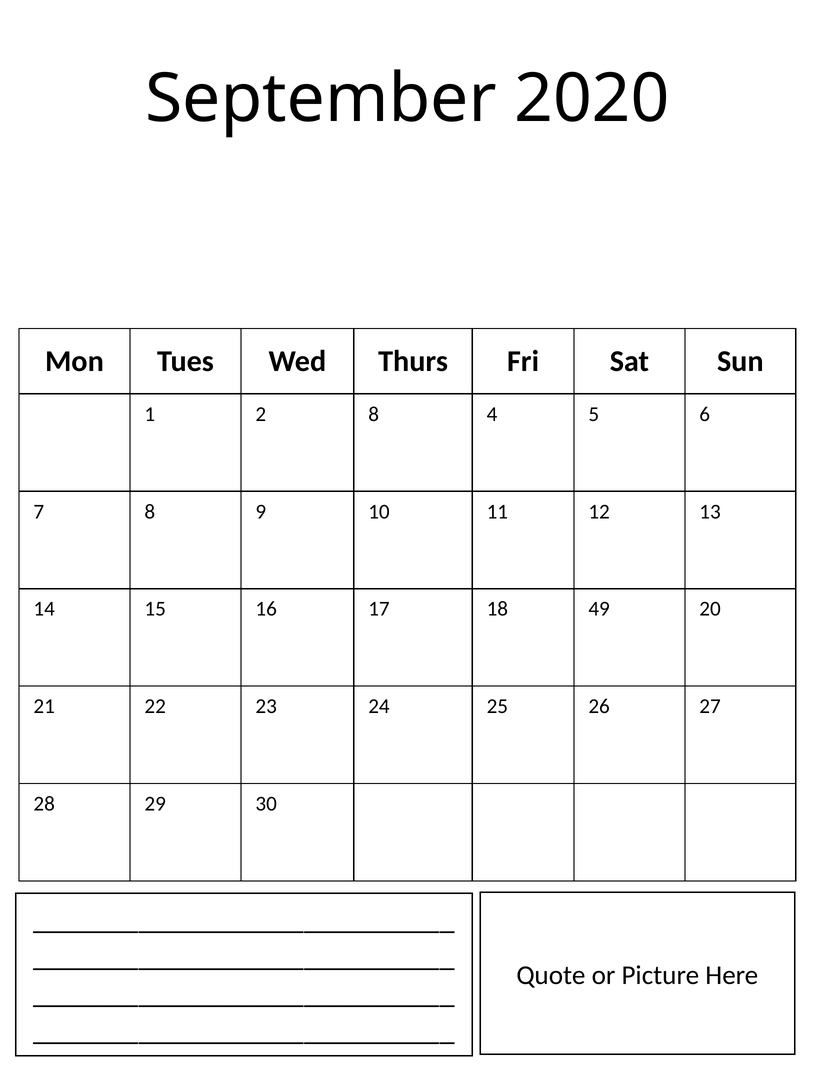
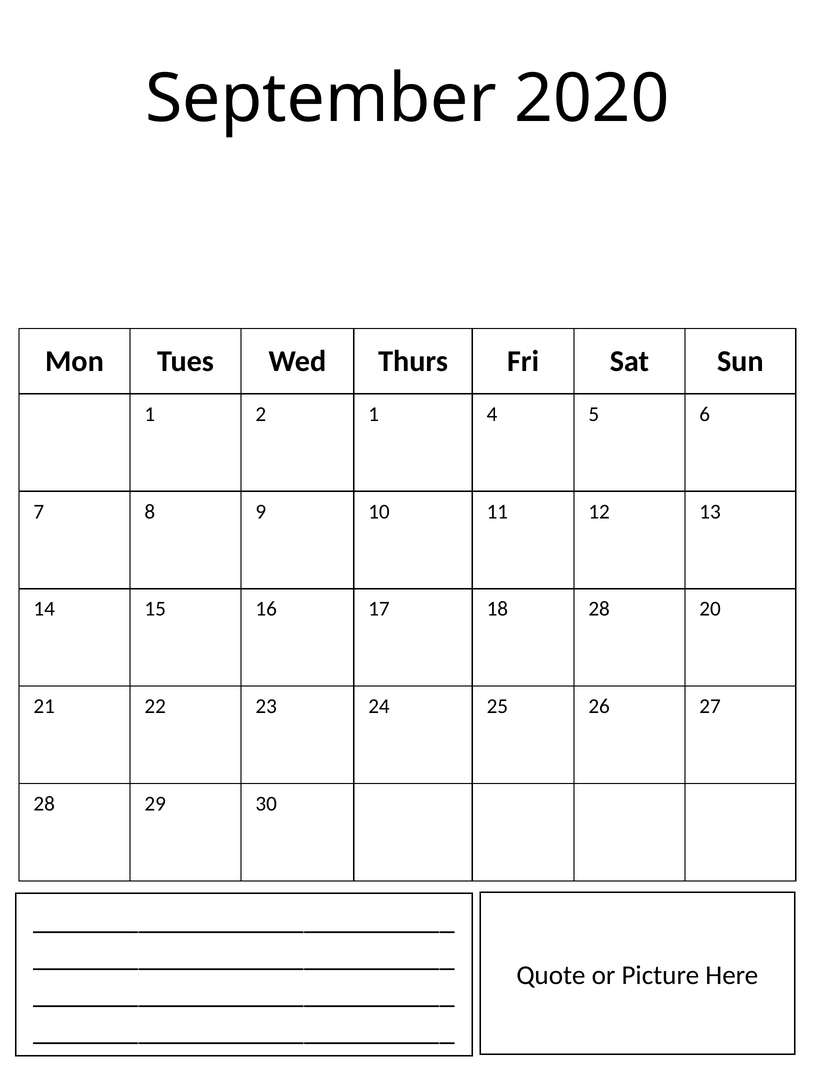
2 8: 8 -> 1 (374, 414)
18 49: 49 -> 28 (599, 609)
